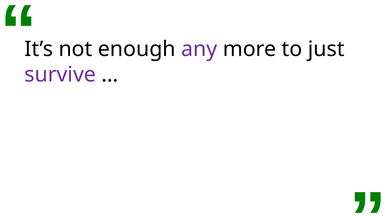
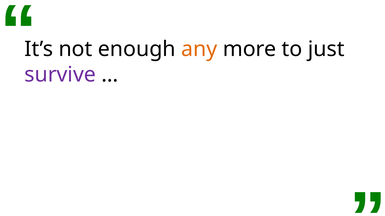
any colour: purple -> orange (199, 49)
